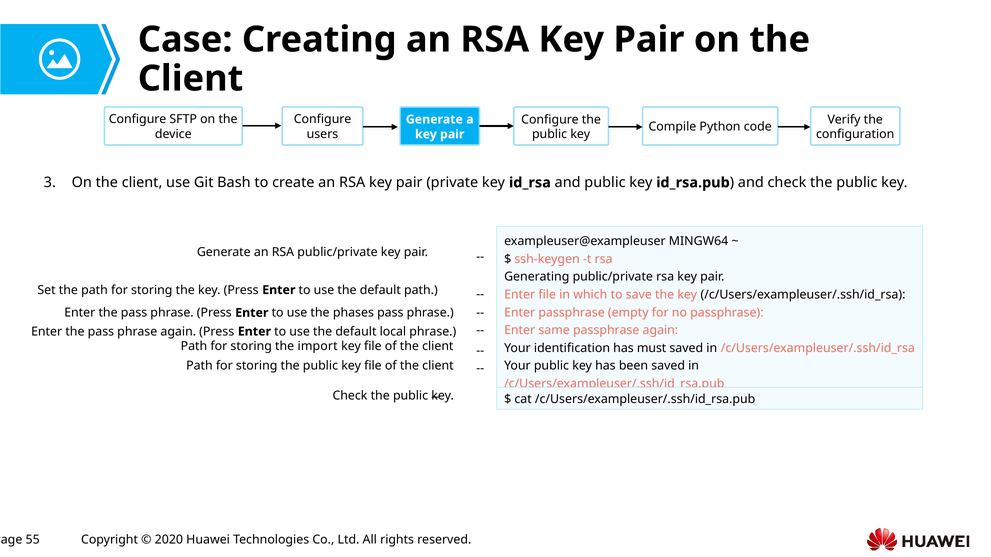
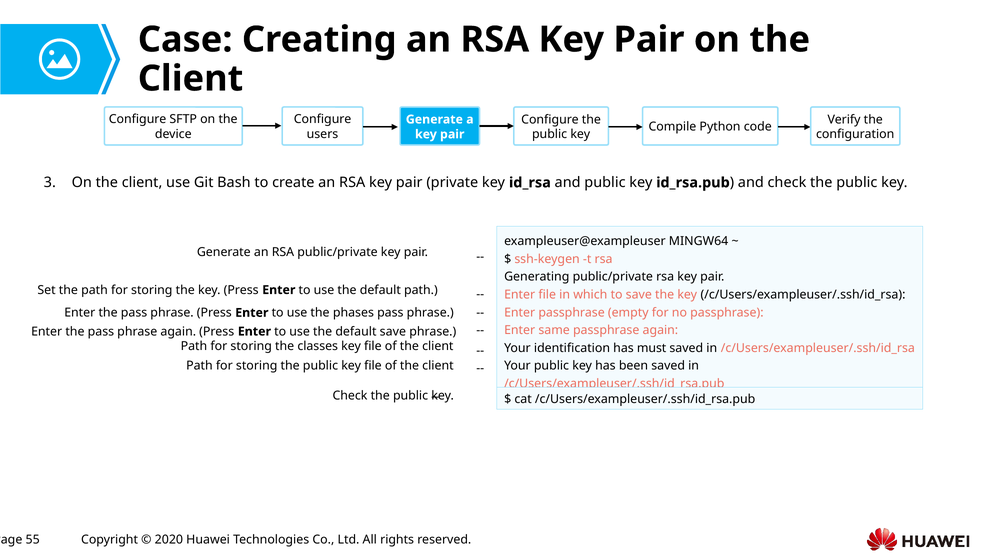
default local: local -> save (393, 332)
import: import -> classes (318, 346)
